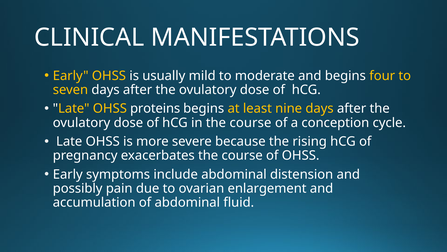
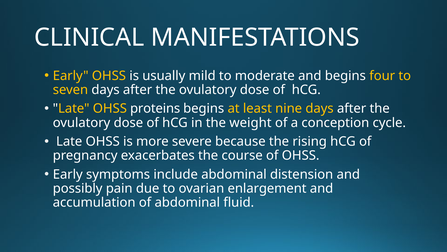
in the course: course -> weight (250, 122)
